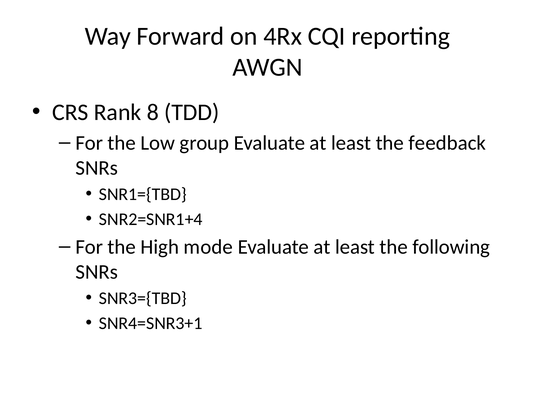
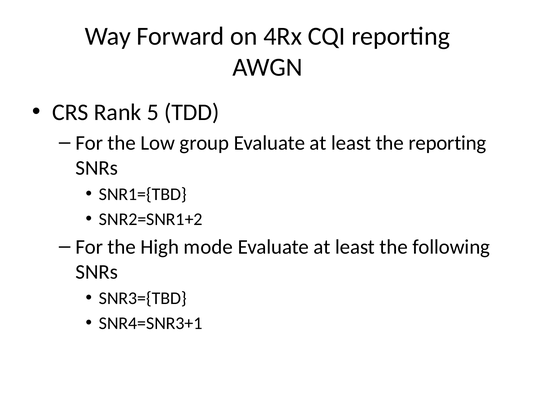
8: 8 -> 5 (153, 112)
the feedback: feedback -> reporting (447, 143)
SNR2=SNR1+4: SNR2=SNR1+4 -> SNR2=SNR1+2 (151, 219)
